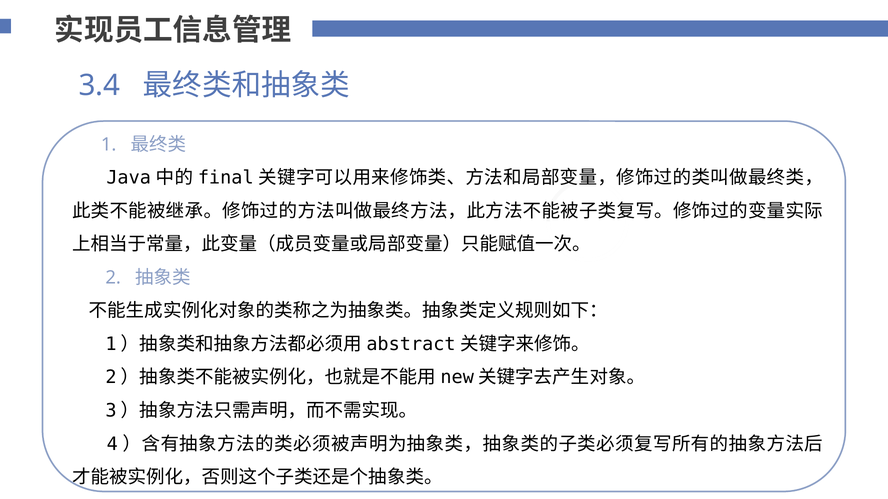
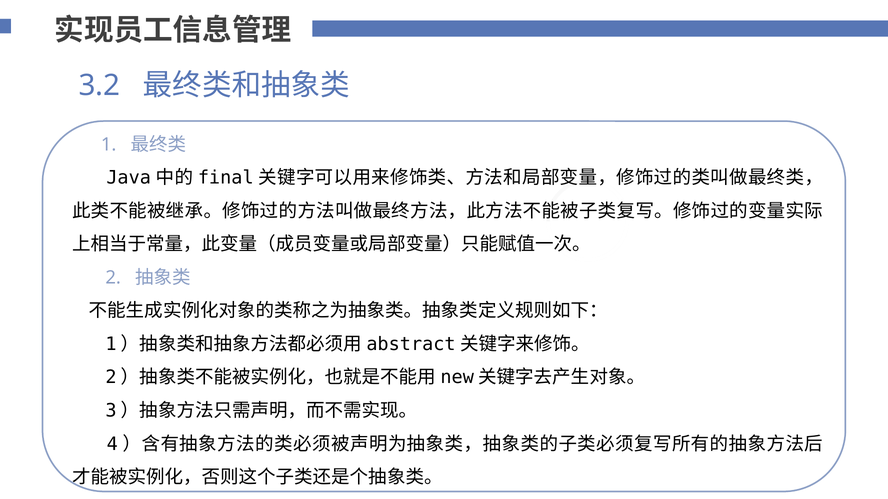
3.4: 3.4 -> 3.2 (99, 86)
